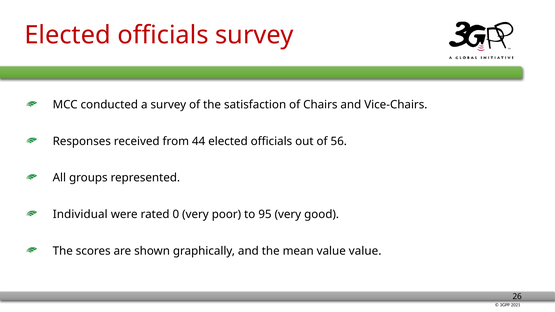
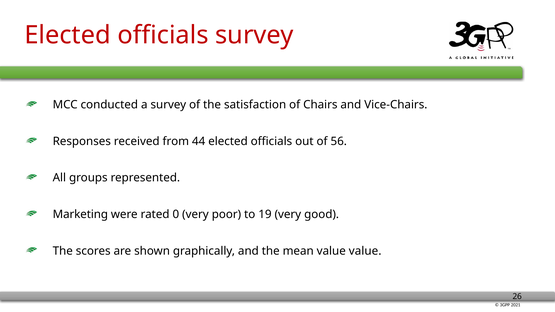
Individual: Individual -> Marketing (80, 214)
95: 95 -> 19 (265, 214)
